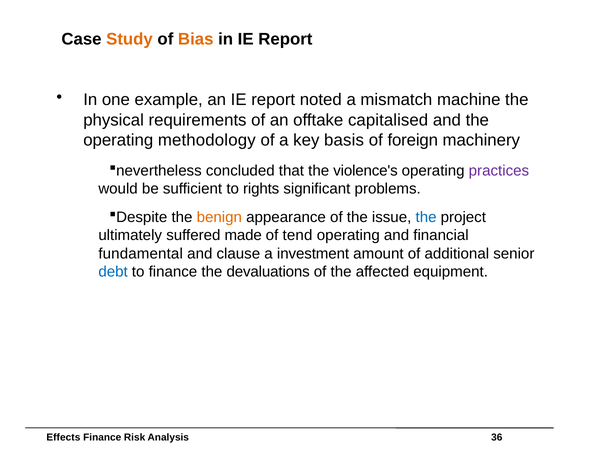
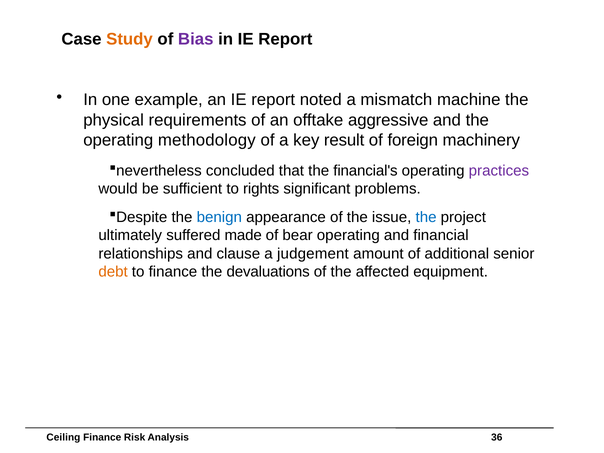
Bias colour: orange -> purple (196, 39)
capitalised: capitalised -> aggressive (388, 120)
basis: basis -> result (344, 140)
violence's: violence's -> financial's (366, 171)
benign colour: orange -> blue (219, 217)
tend: tend -> bear (298, 235)
fundamental: fundamental -> relationships (141, 254)
investment: investment -> judgement (313, 254)
debt colour: blue -> orange (113, 272)
Effects: Effects -> Ceiling (63, 438)
